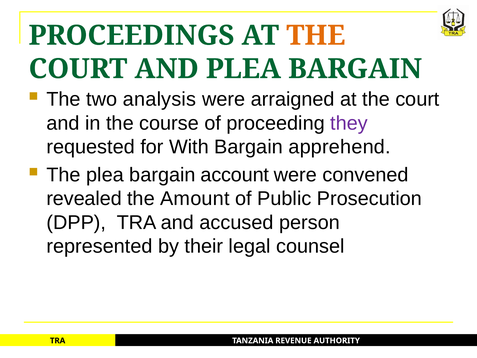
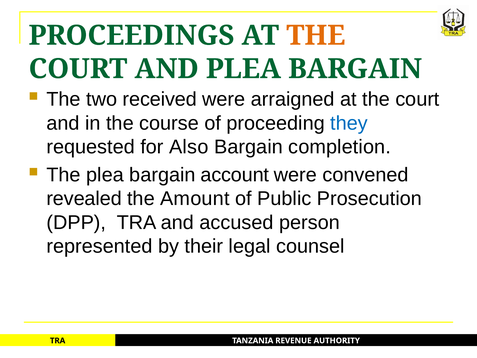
analysis: analysis -> received (160, 99)
they colour: purple -> blue (349, 123)
With: With -> Also (189, 147)
apprehend: apprehend -> completion (340, 147)
